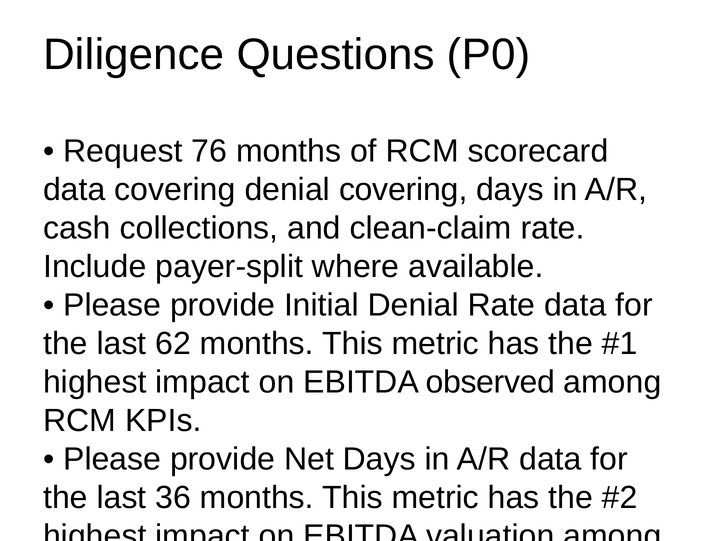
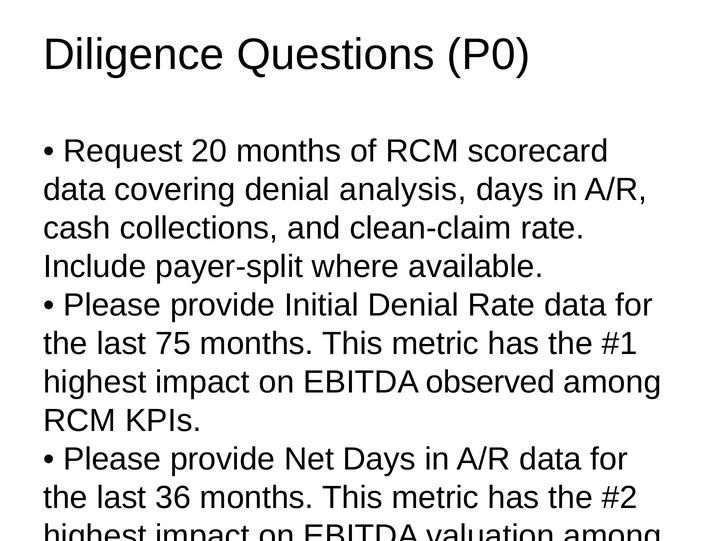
76: 76 -> 20 (209, 151)
denial covering: covering -> analysis (403, 190)
62: 62 -> 75 (173, 344)
